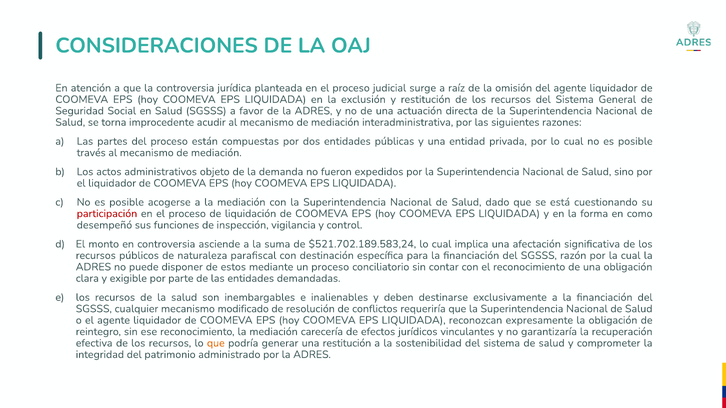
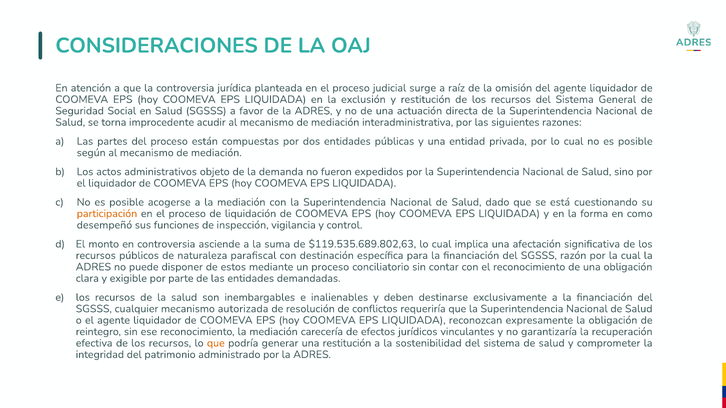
través: través -> según (91, 153)
participación colour: red -> orange (107, 214)
$521.702.189.583,24: $521.702.189.583,24 -> $119.535.689.802,63 (362, 244)
modificado: modificado -> autorizada (243, 309)
